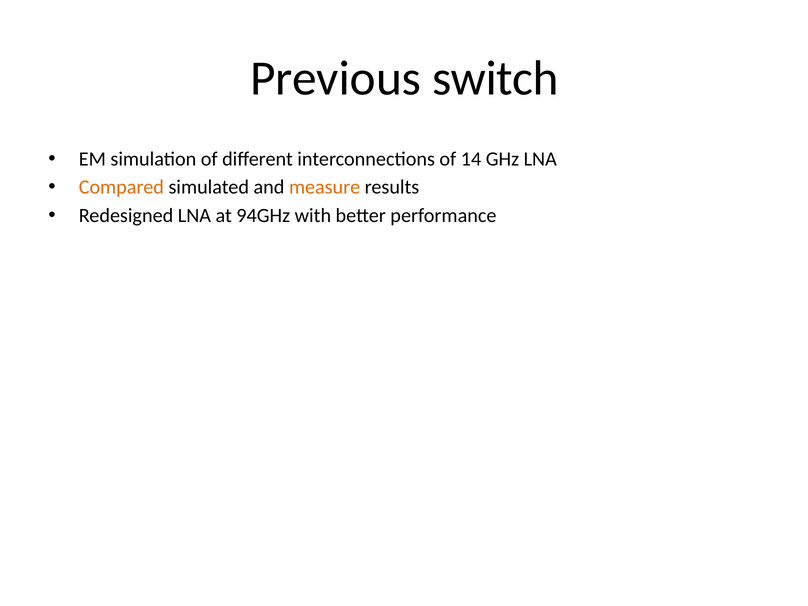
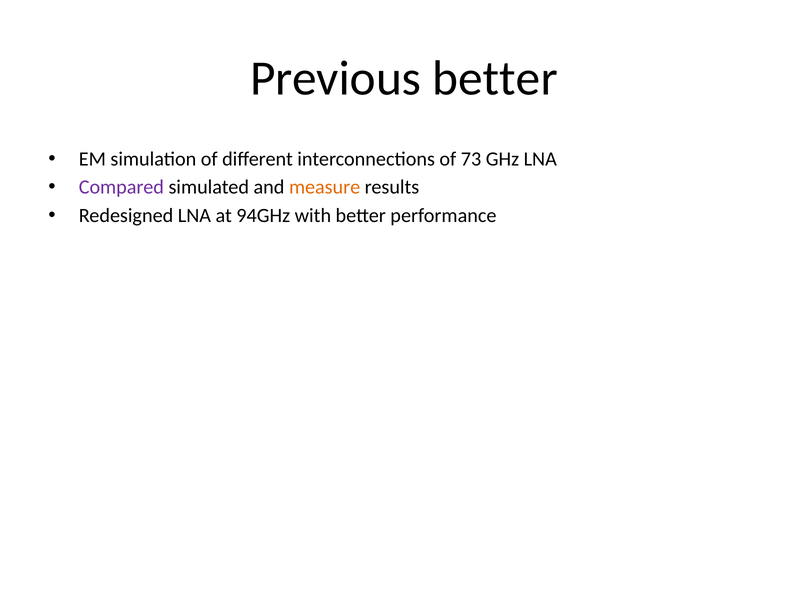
Previous switch: switch -> better (495, 78)
14: 14 -> 73 (471, 159)
Compared colour: orange -> purple (121, 187)
